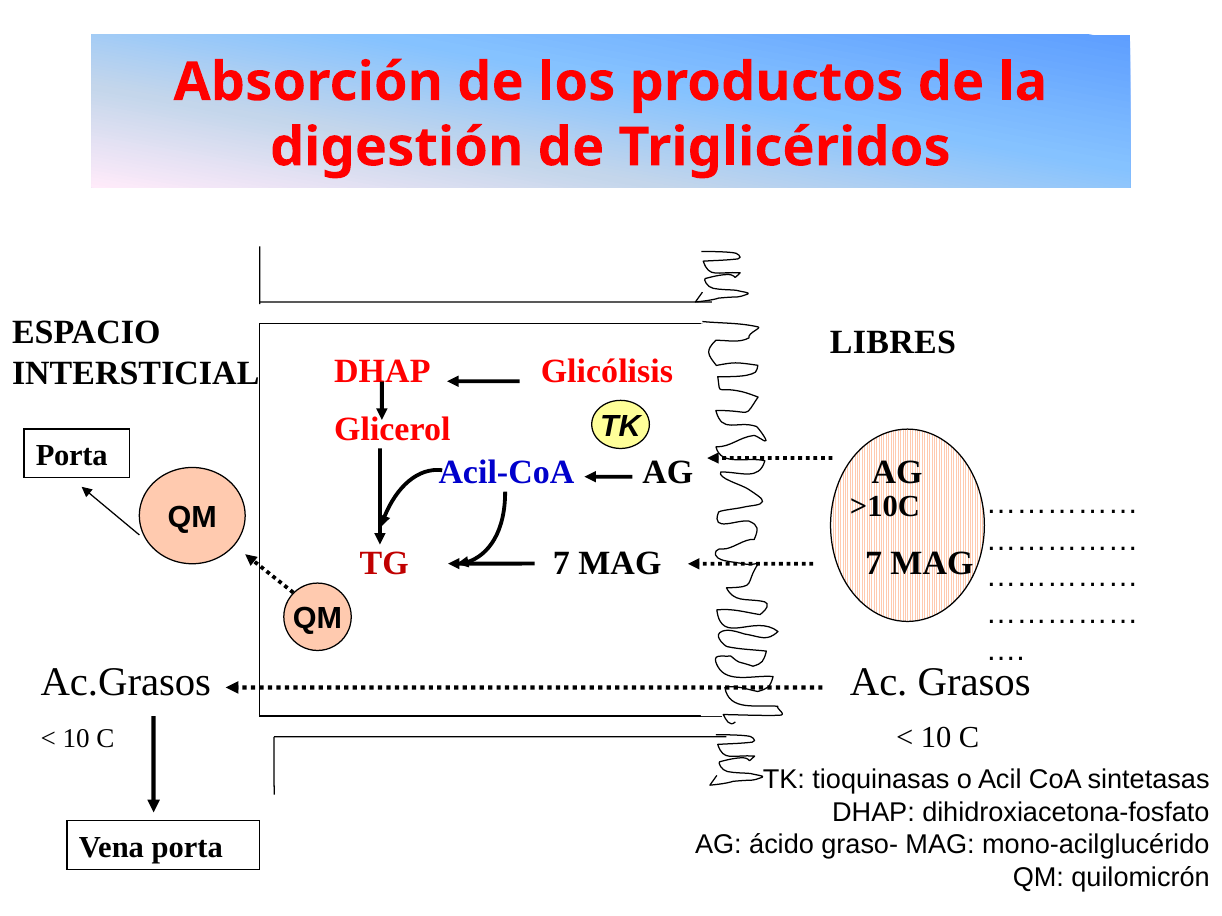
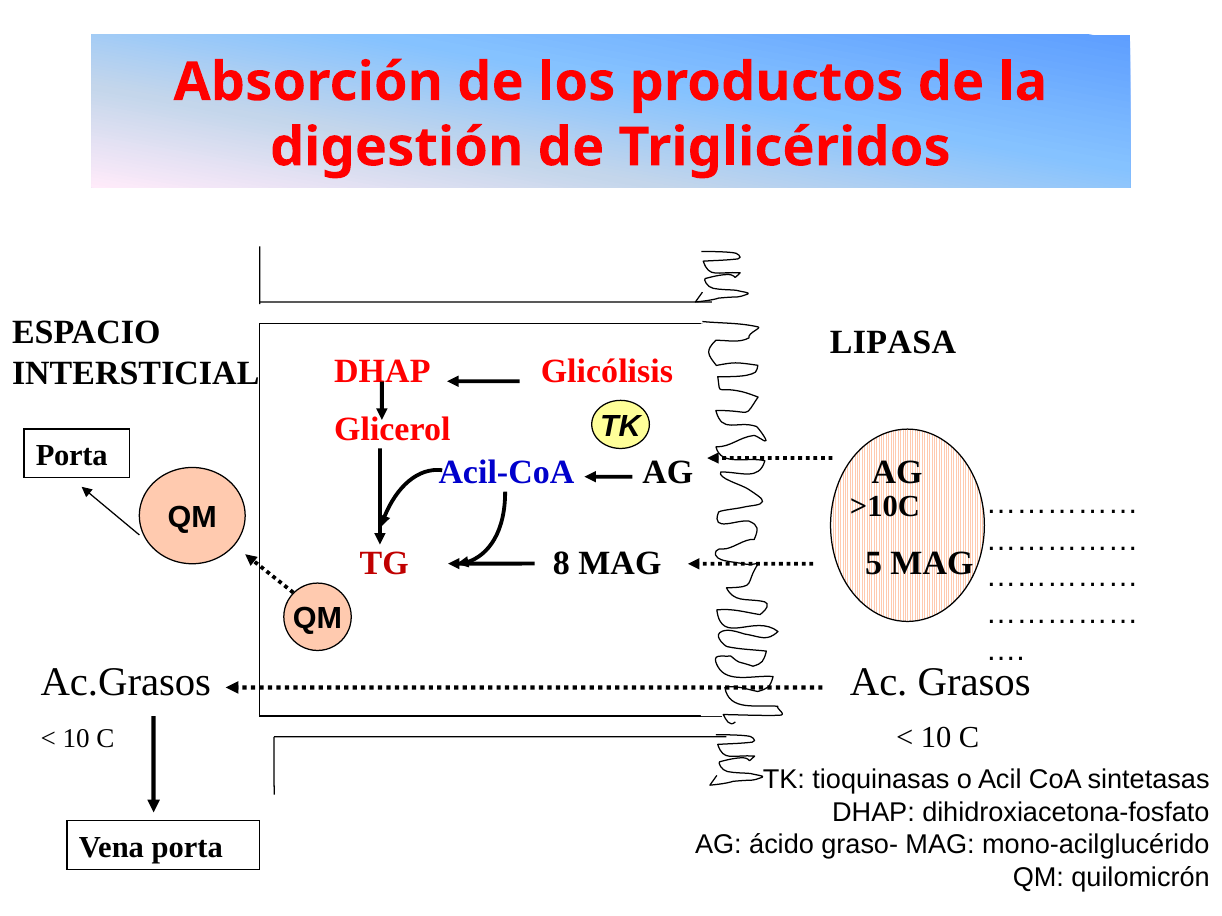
LIBRES: LIBRES -> LIPASA (893, 343)
TG 7: 7 -> 8 (561, 564)
MAG 7: 7 -> 5 (874, 564)
